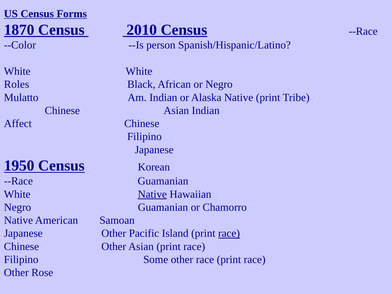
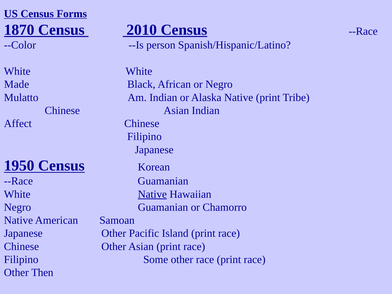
Roles: Roles -> Made (17, 84)
race underline: present -> none (229, 233)
Rose: Rose -> Then (42, 273)
